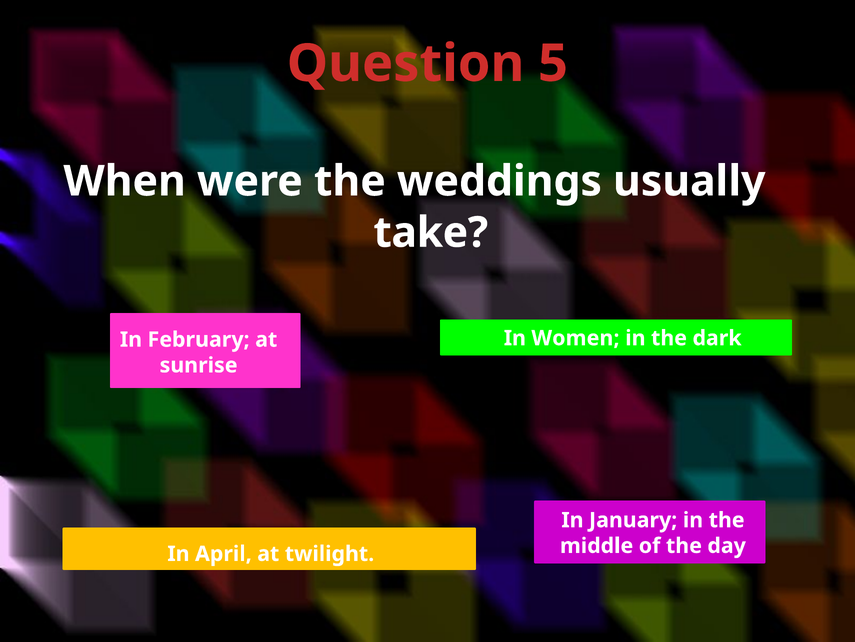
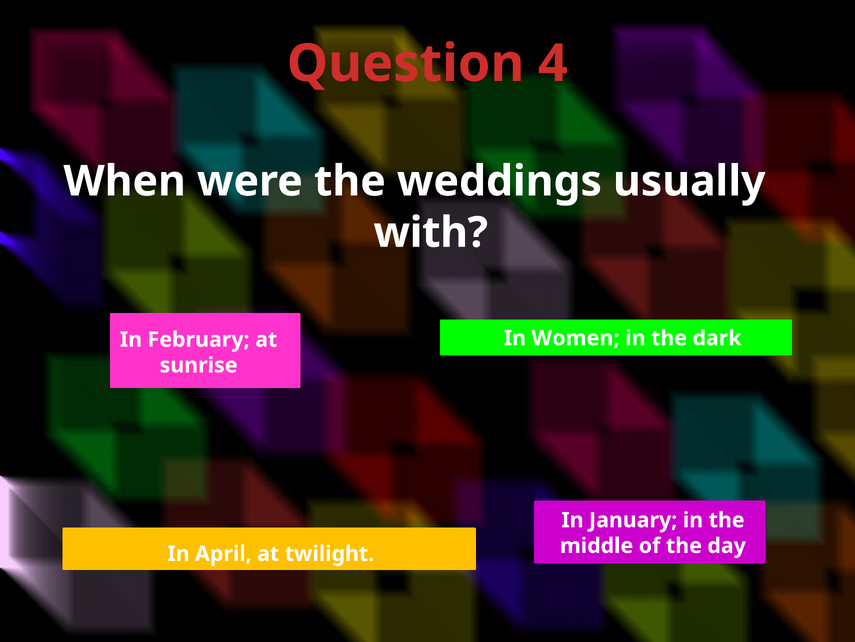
5: 5 -> 4 (553, 64)
take: take -> with (431, 232)
